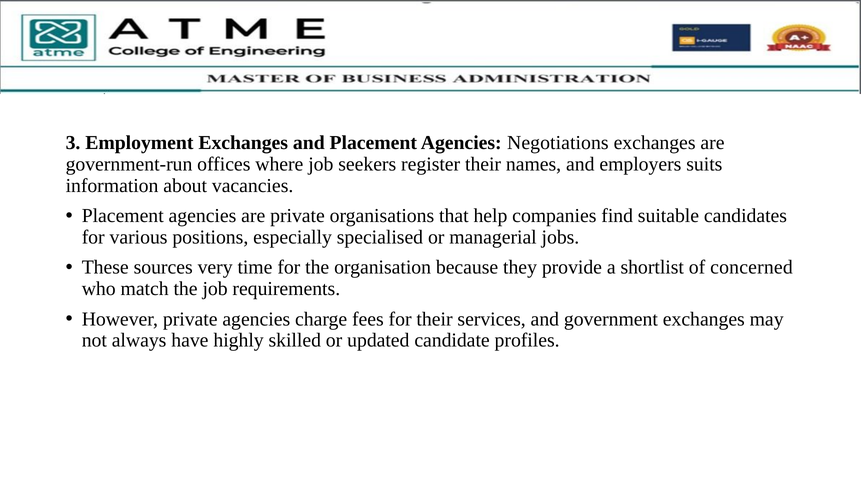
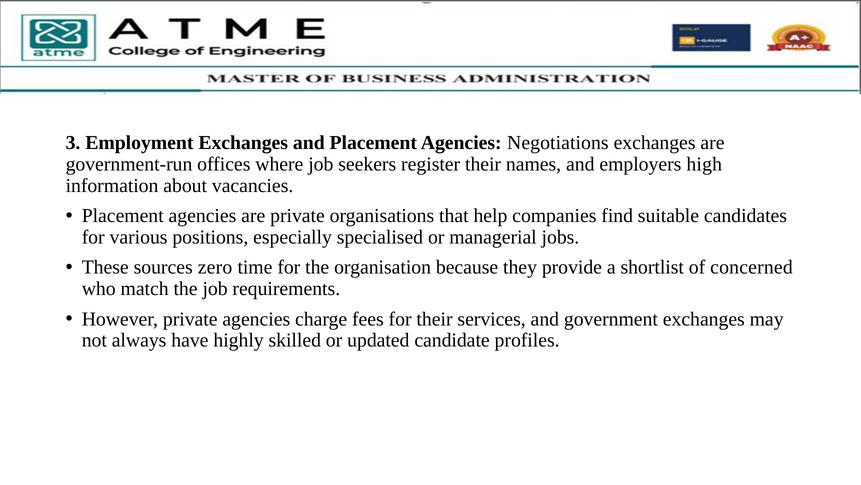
suits: suits -> high (704, 164)
very: very -> zero (215, 267)
